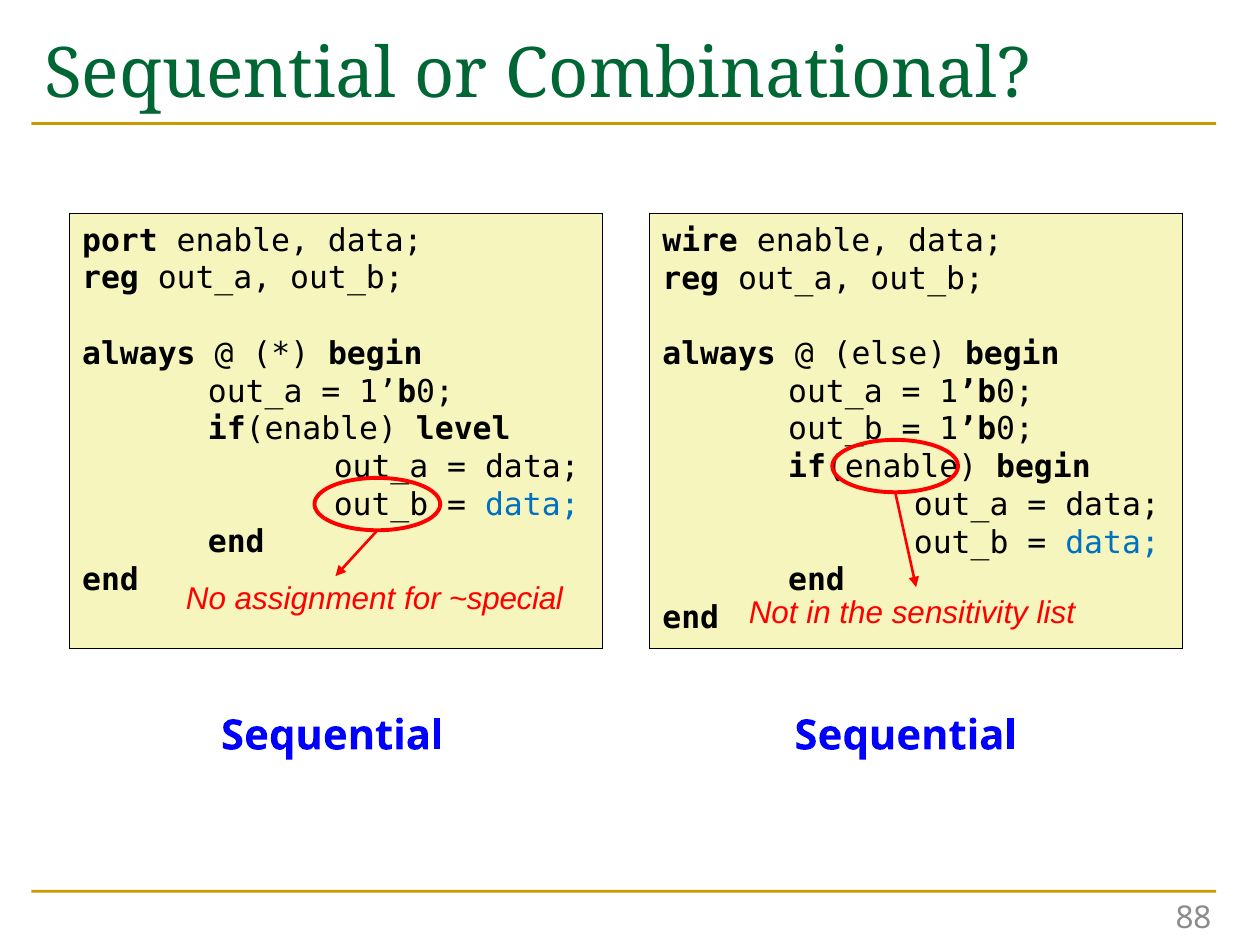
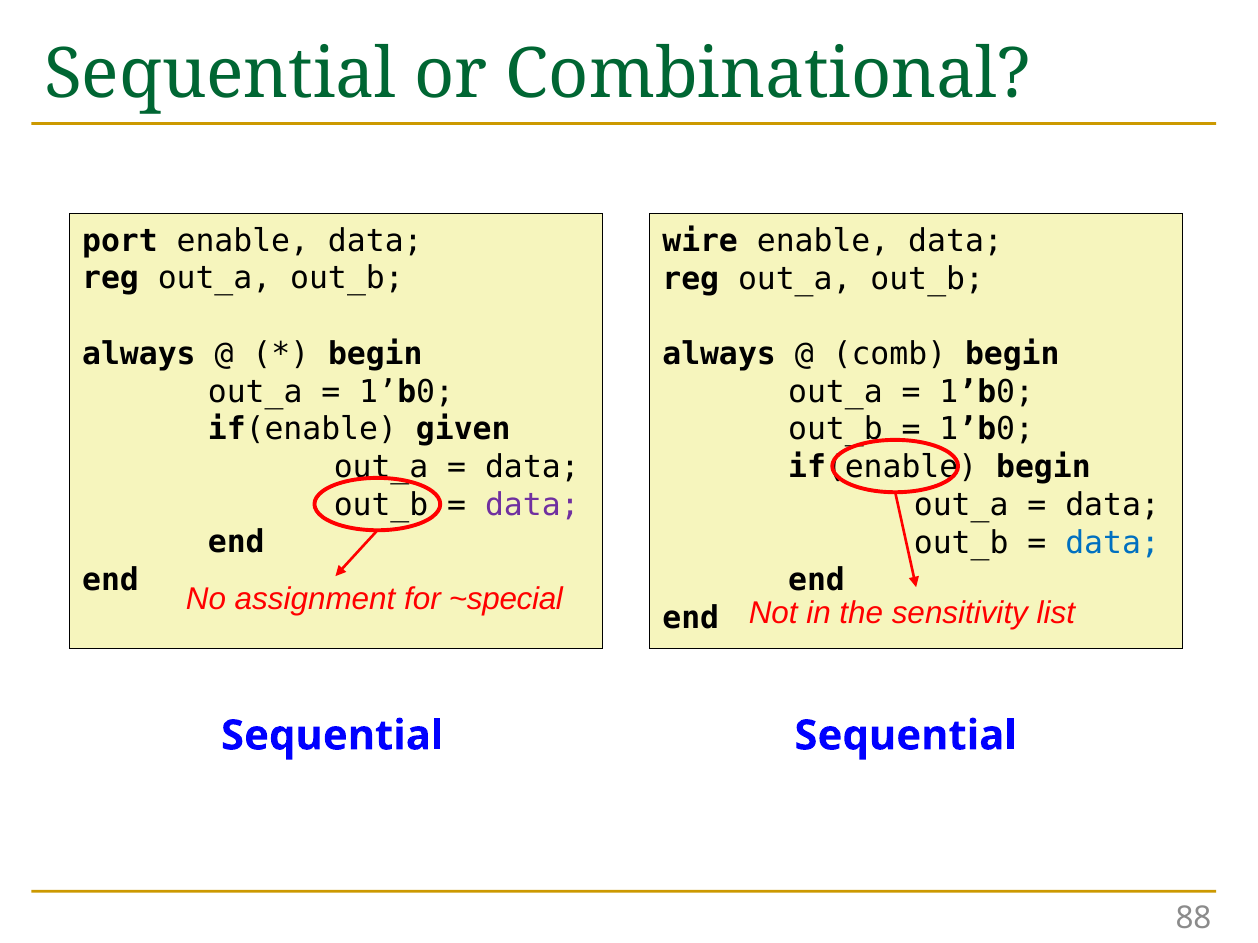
else: else -> comb (889, 354)
level: level -> given (463, 430)
data colour: blue -> purple (532, 505)
